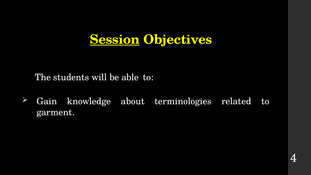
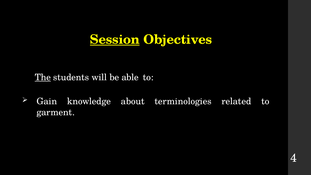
The underline: none -> present (43, 77)
